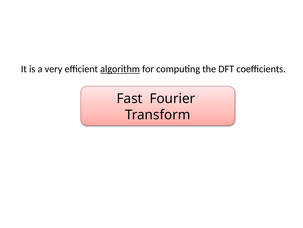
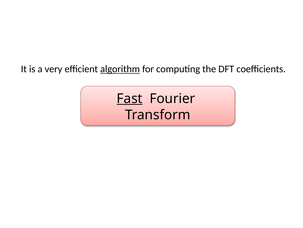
Fast underline: none -> present (130, 98)
